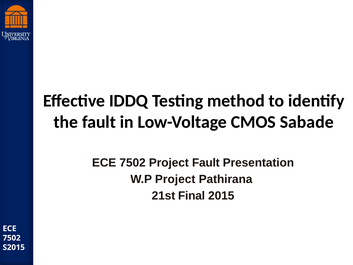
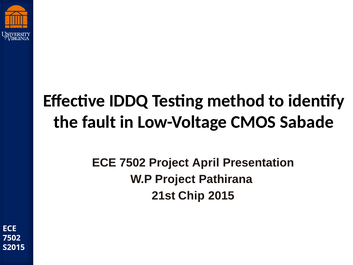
Project Fault: Fault -> April (206, 163)
Final: Final -> Chip (191, 196)
